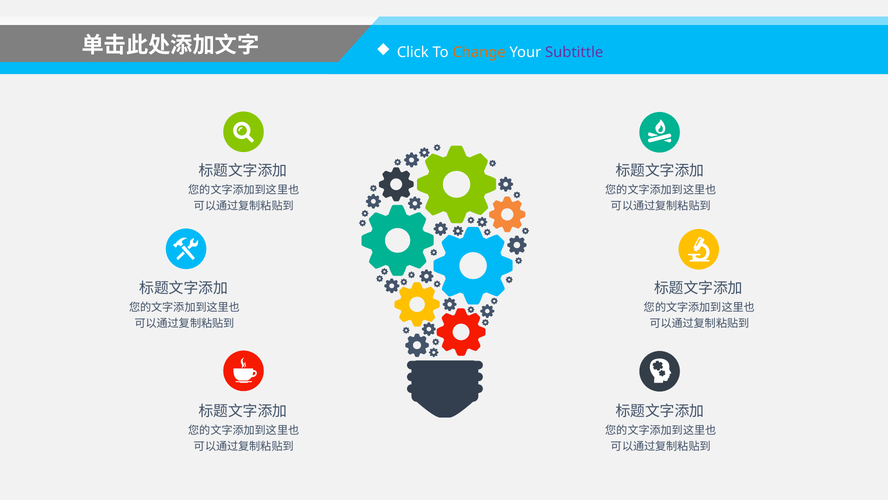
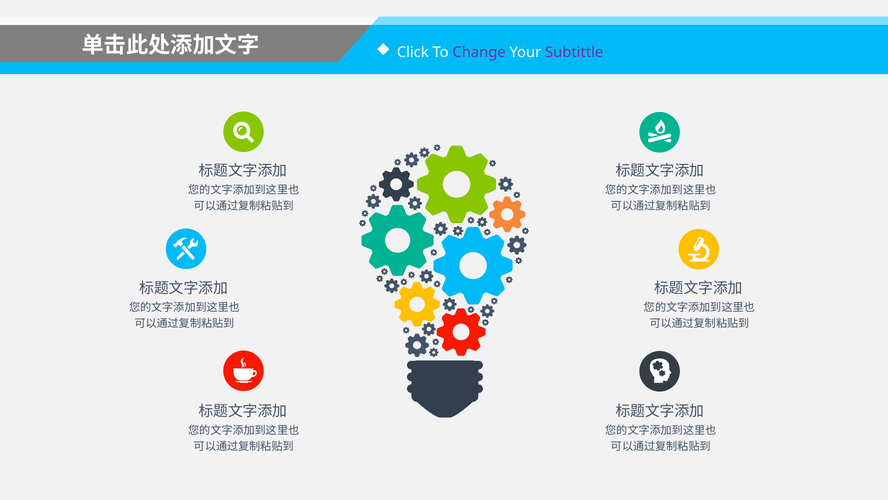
Change colour: orange -> purple (479, 52)
